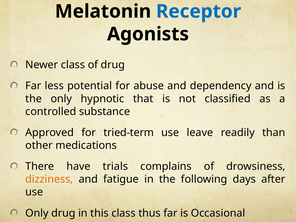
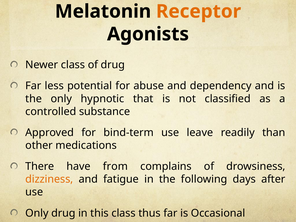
Receptor colour: blue -> orange (199, 11)
tried-term: tried-term -> bind-term (129, 133)
trials: trials -> from (115, 166)
